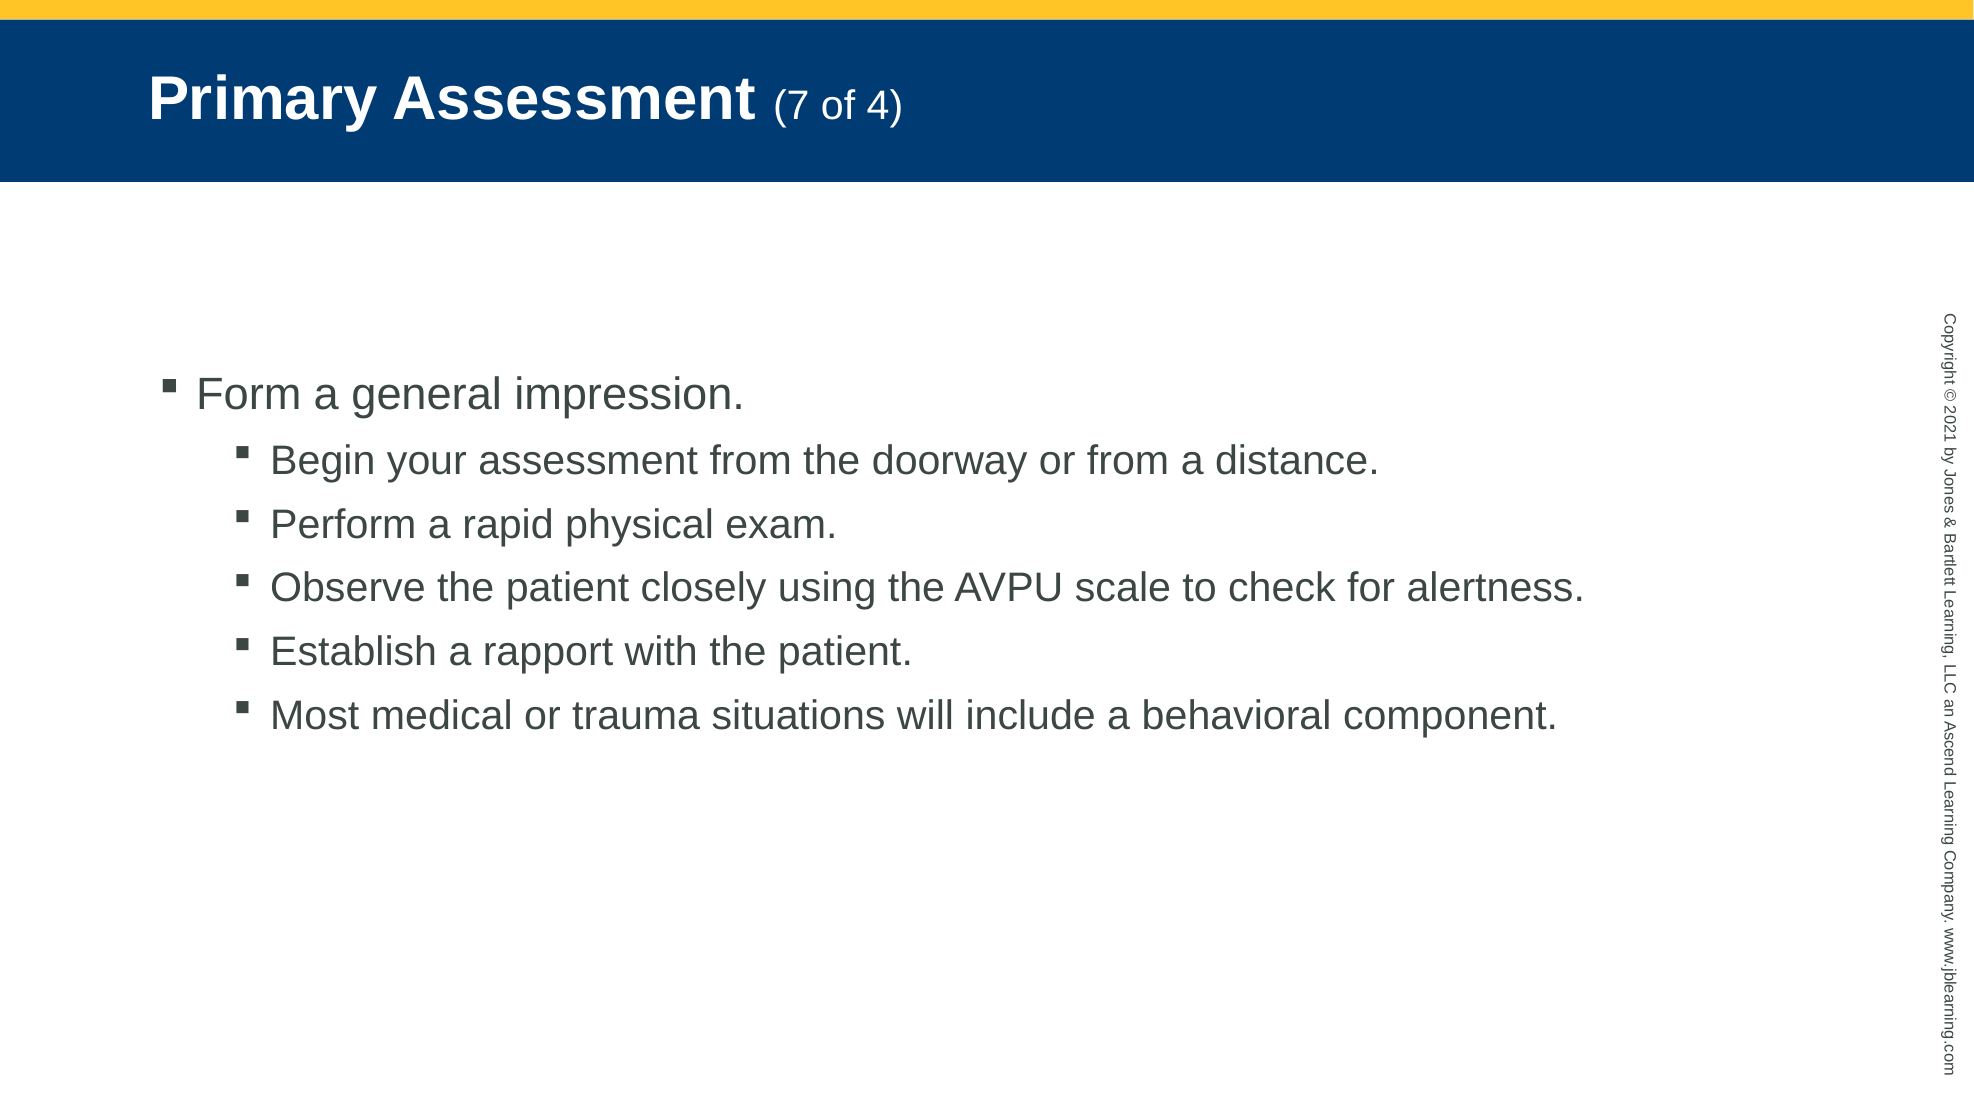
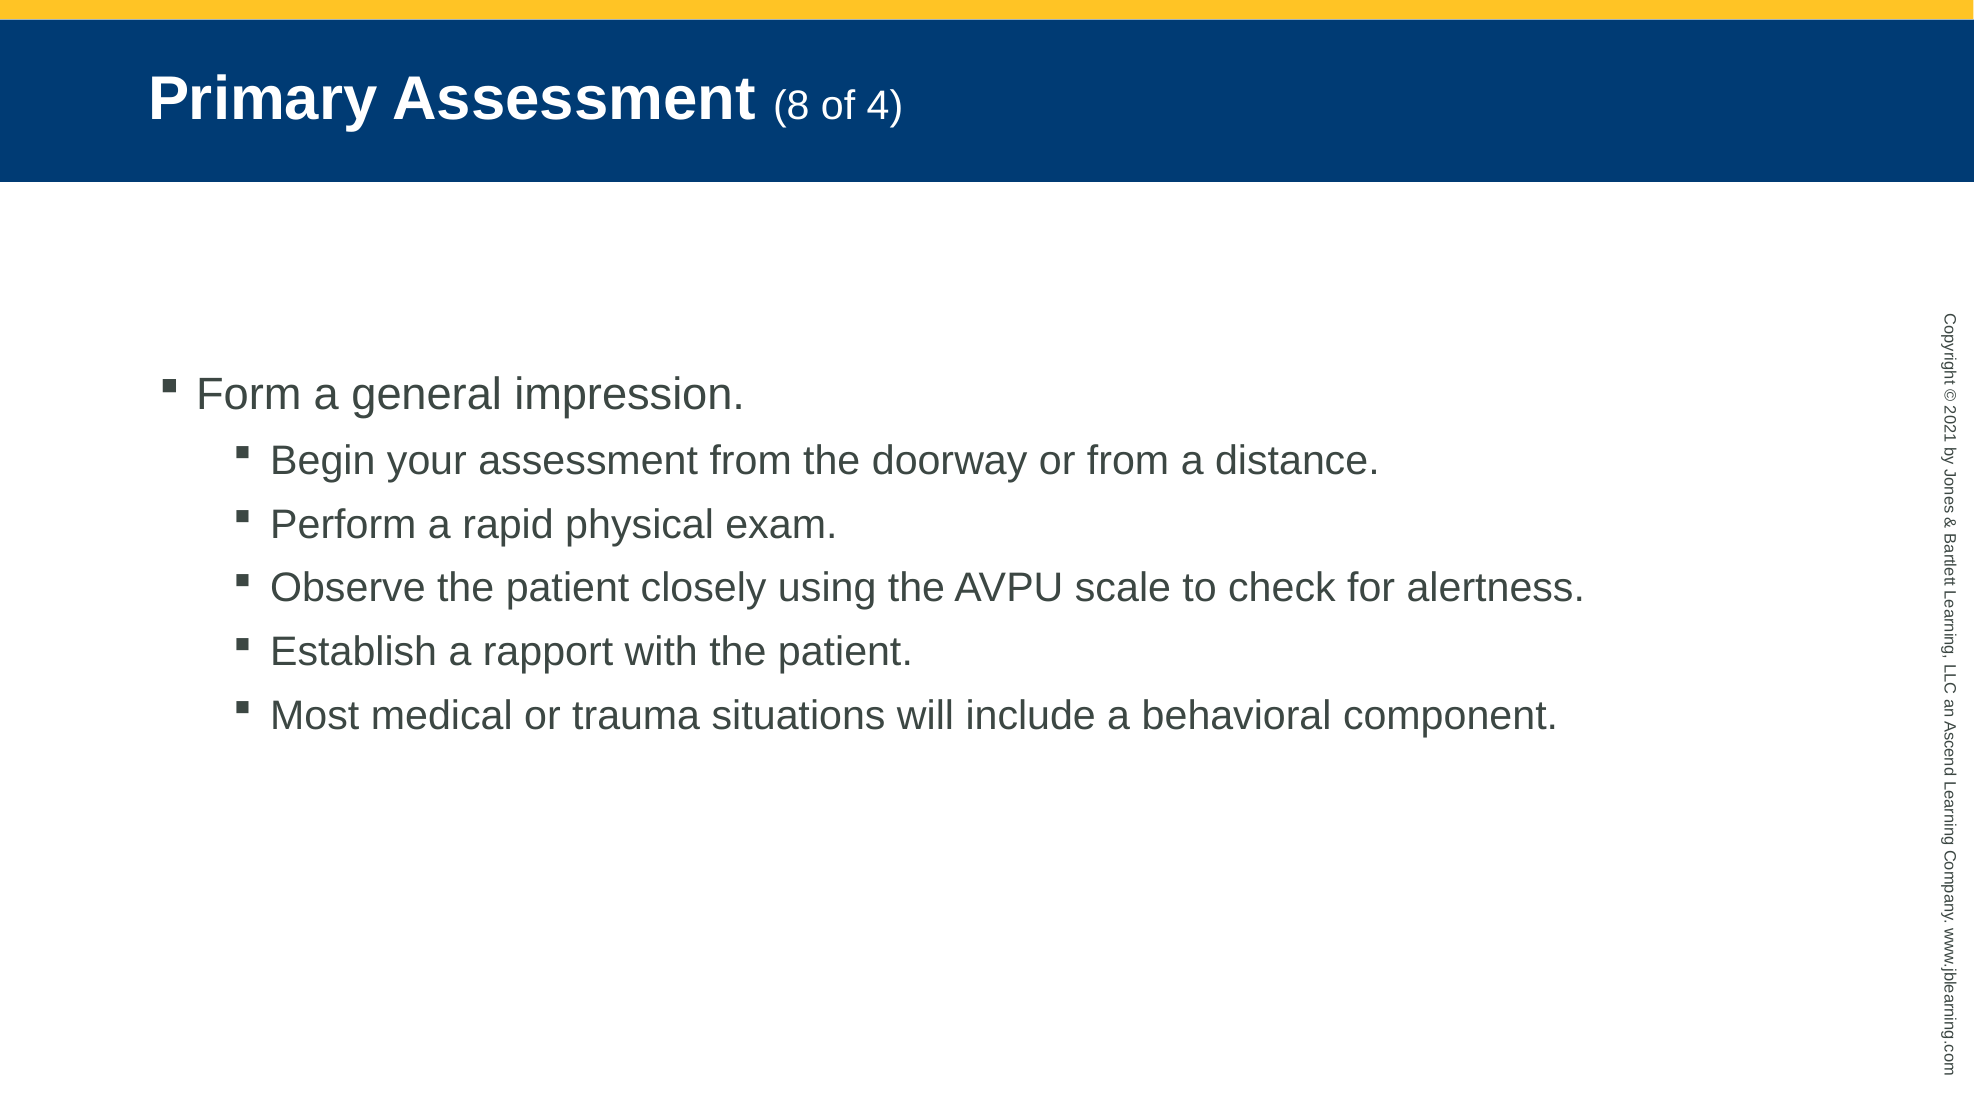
7: 7 -> 8 (791, 106)
